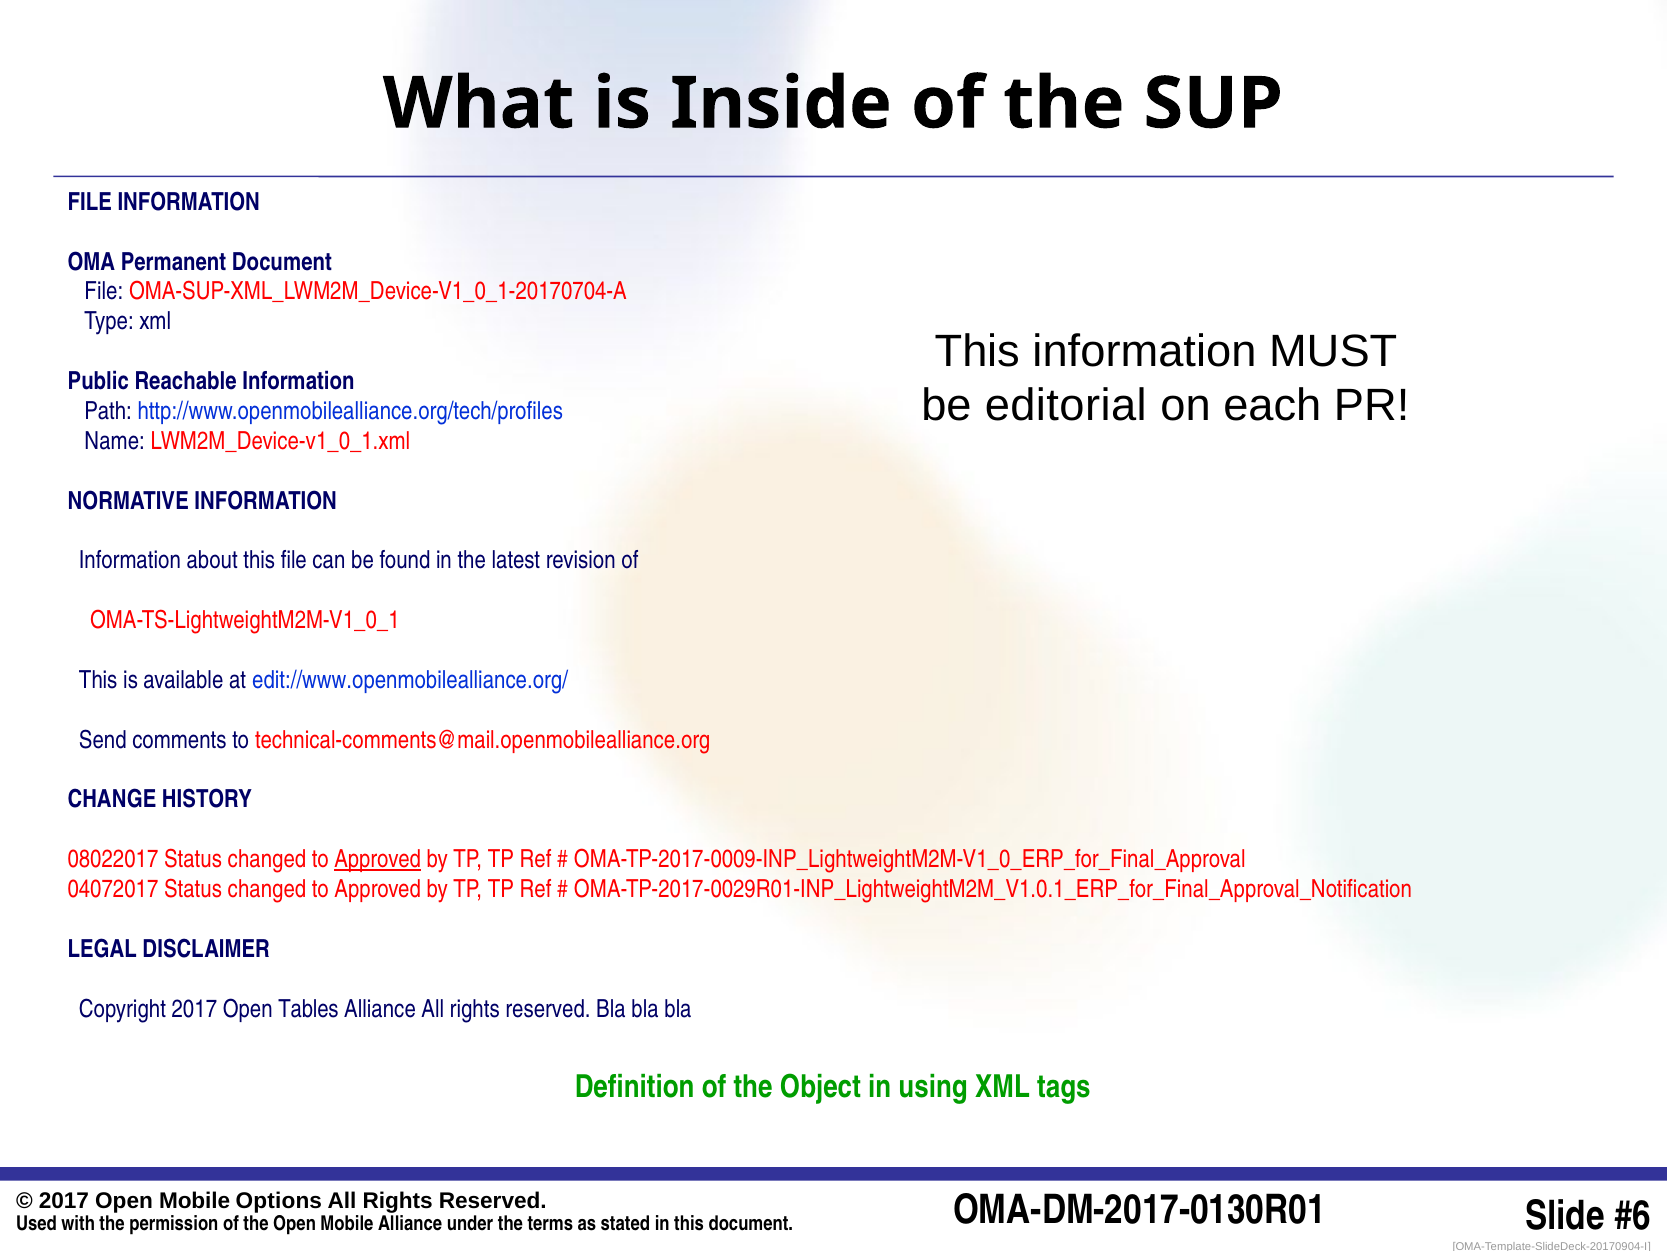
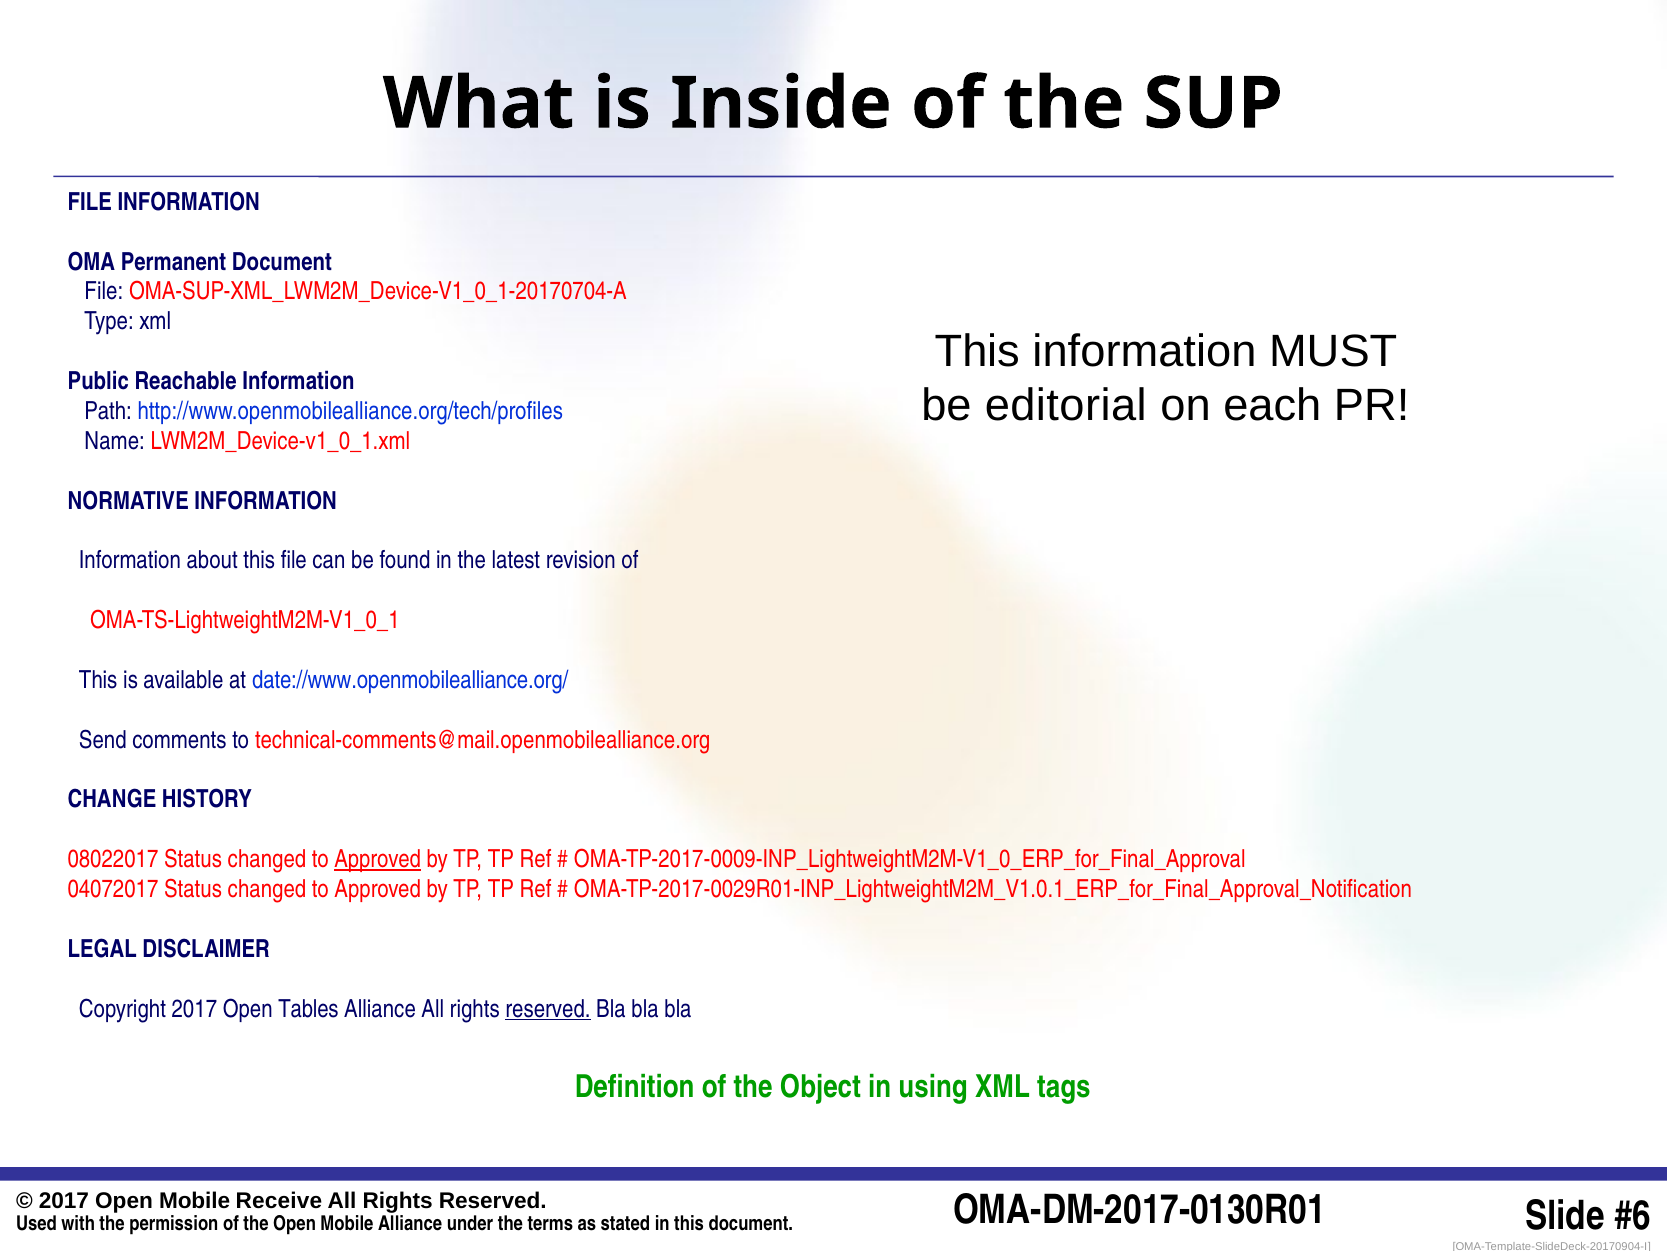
edit://www.openmobilealliance.org/: edit://www.openmobilealliance.org/ -> date://www.openmobilealliance.org/ (410, 680)
reserved underline: none -> present (548, 1008)
Options: Options -> Receive (279, 1200)
